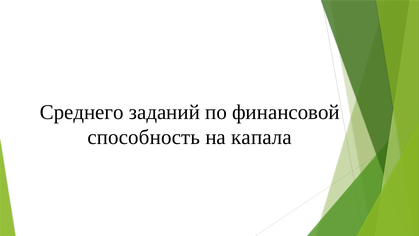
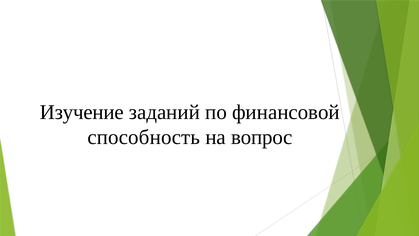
Среднего: Среднего -> Изучение (82, 112)
капала: капала -> вопрос (262, 137)
